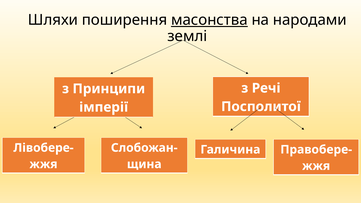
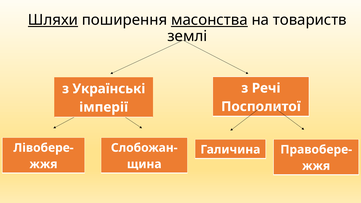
Шляхи underline: none -> present (53, 20)
народами: народами -> товариств (310, 20)
Принципи: Принципи -> Українські (109, 89)
